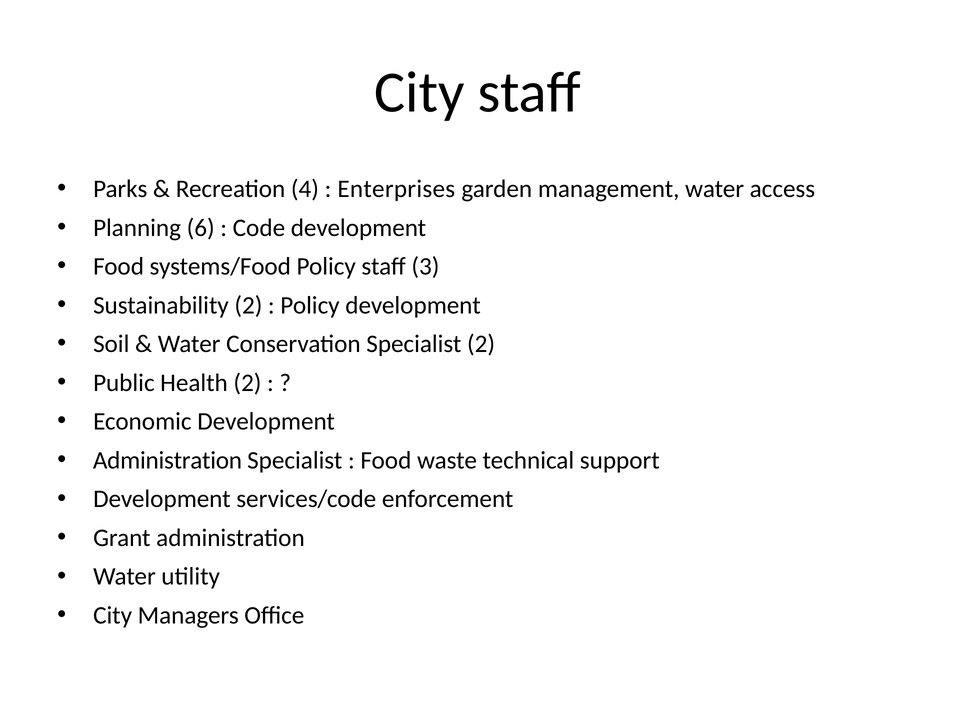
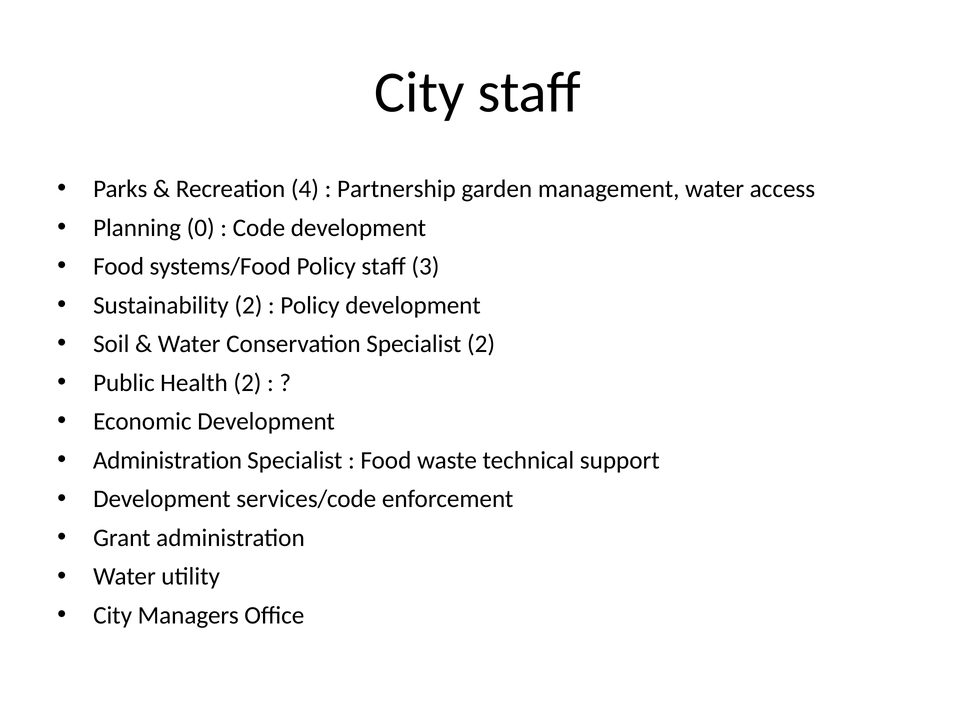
Enterprises: Enterprises -> Partnership (396, 189)
6: 6 -> 0 (201, 228)
